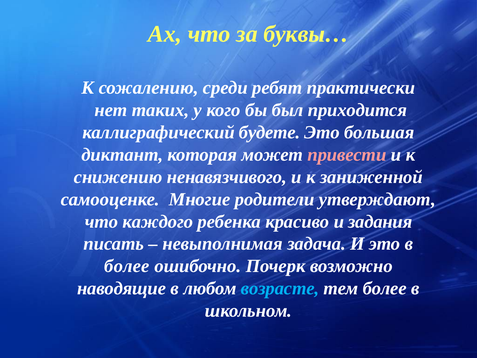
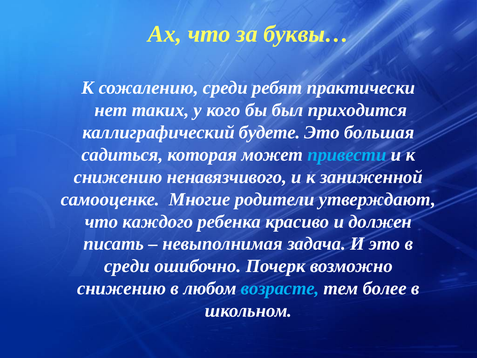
диктант: диктант -> садиться (122, 155)
привести colour: pink -> light blue (347, 155)
задания: задания -> должен (380, 221)
более: более -> среди (127, 266)
наводящие: наводящие -> снижению (122, 288)
